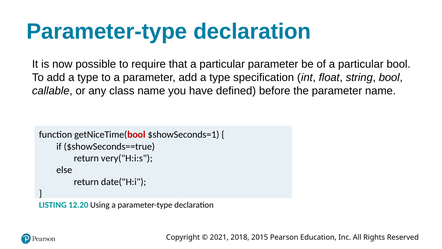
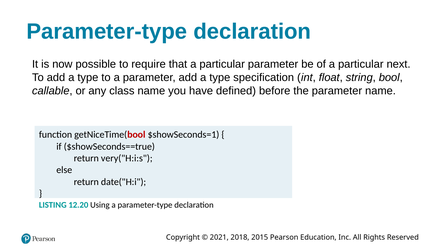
particular bool: bool -> next (399, 64)
